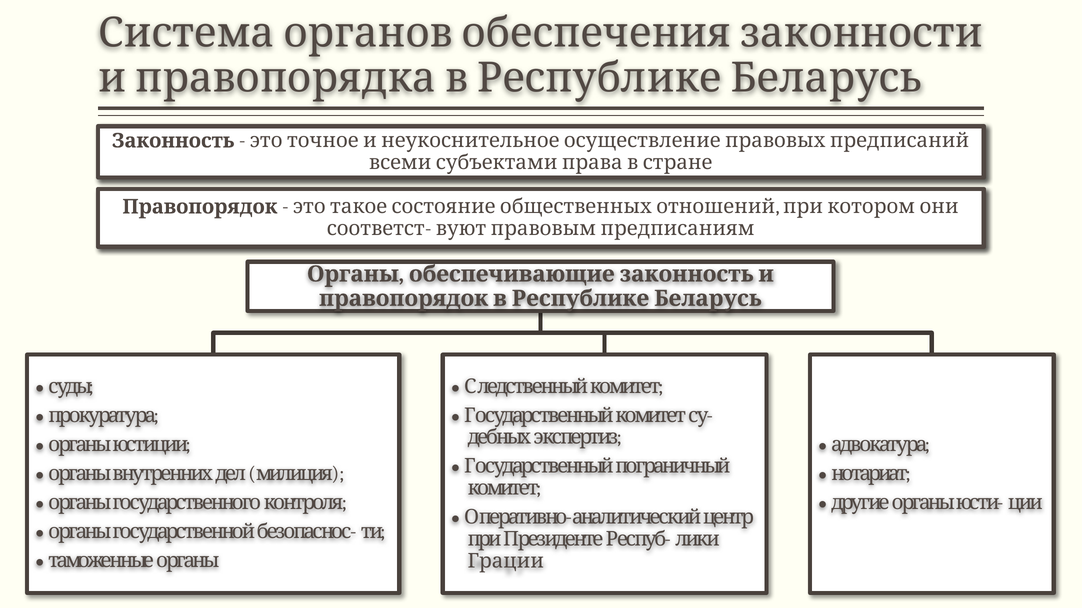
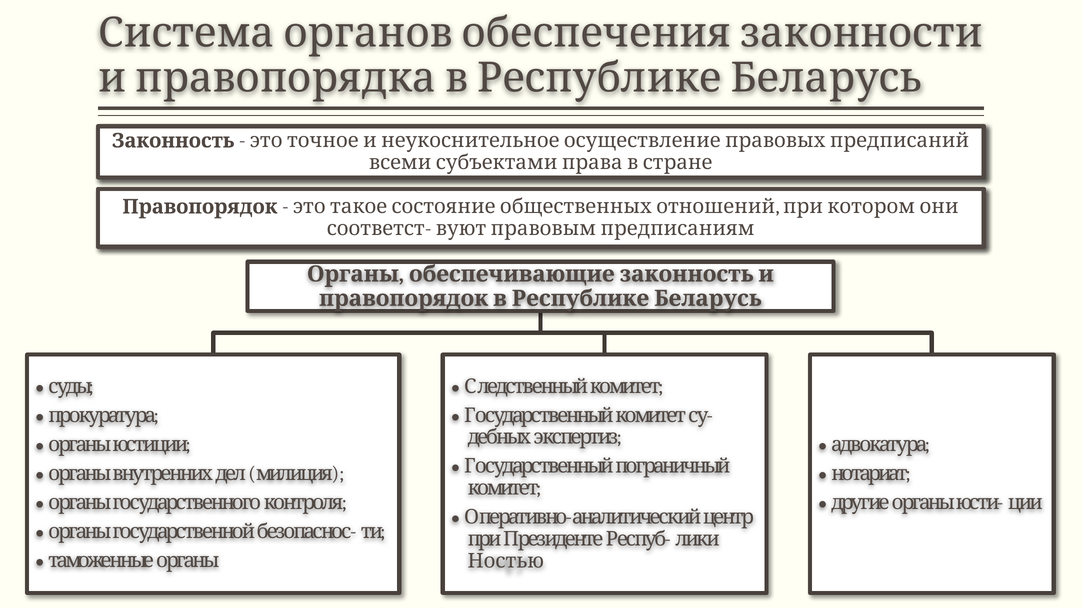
Грации: Грации -> Ностью (506, 562)
